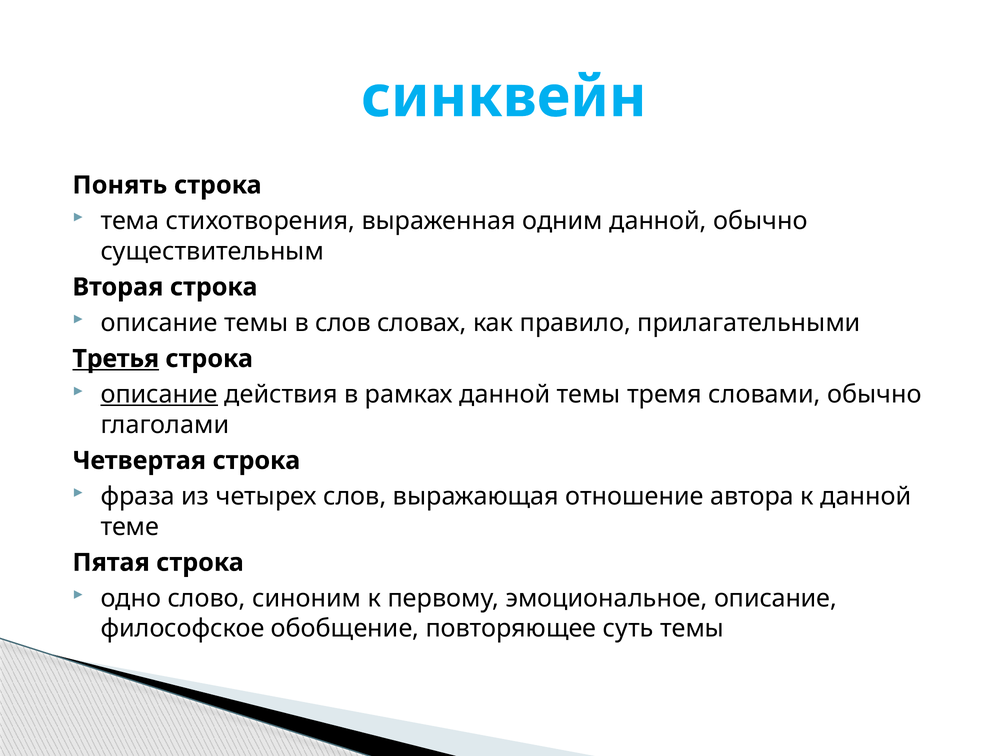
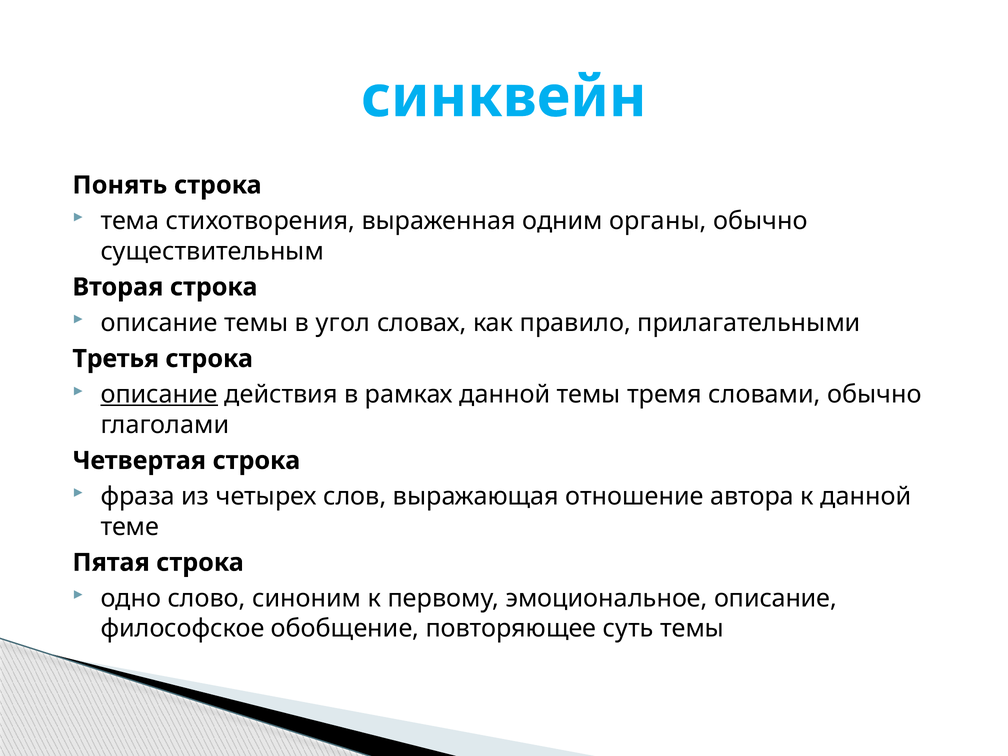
одним данной: данной -> органы (658, 221)
в слов: слов -> угол (343, 323)
Третья underline: present -> none (116, 359)
